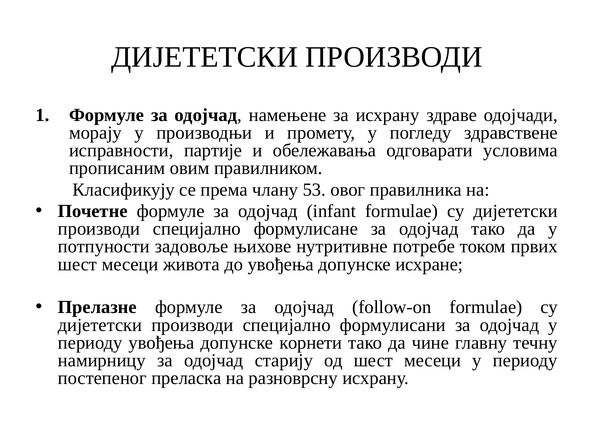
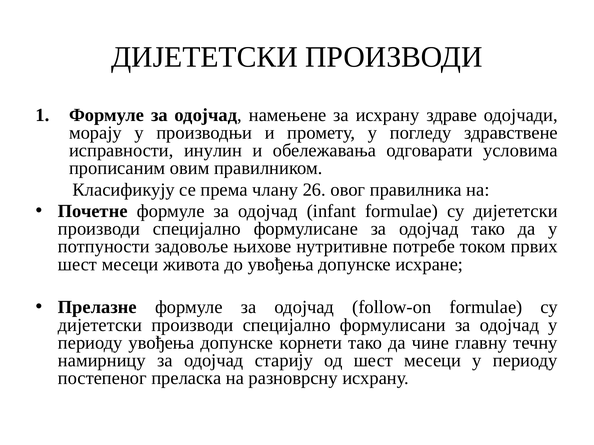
партије: партије -> инулин (213, 151)
53: 53 -> 26 (314, 190)
